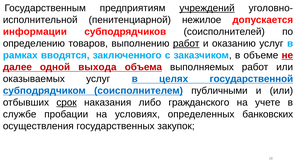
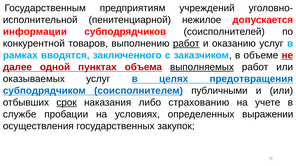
учреждений underline: present -> none (207, 8)
определению: определению -> конкурентной (34, 44)
выхода: выхода -> пунктах (97, 67)
выполняемых underline: none -> present (202, 67)
государственной: государственной -> предотвращения (251, 79)
гражданского: гражданского -> страхованию (199, 103)
банковских: банковских -> выражении (268, 115)
